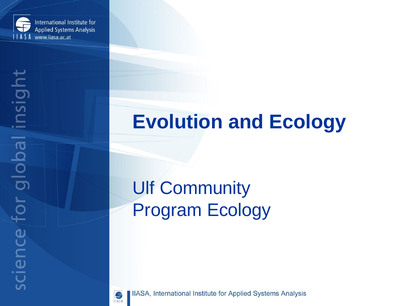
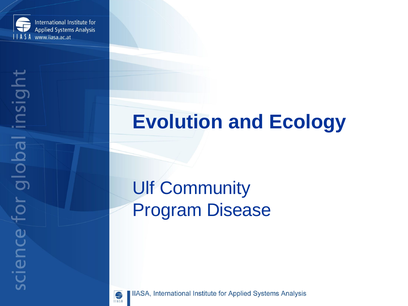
Program Ecology: Ecology -> Disease (239, 210)
